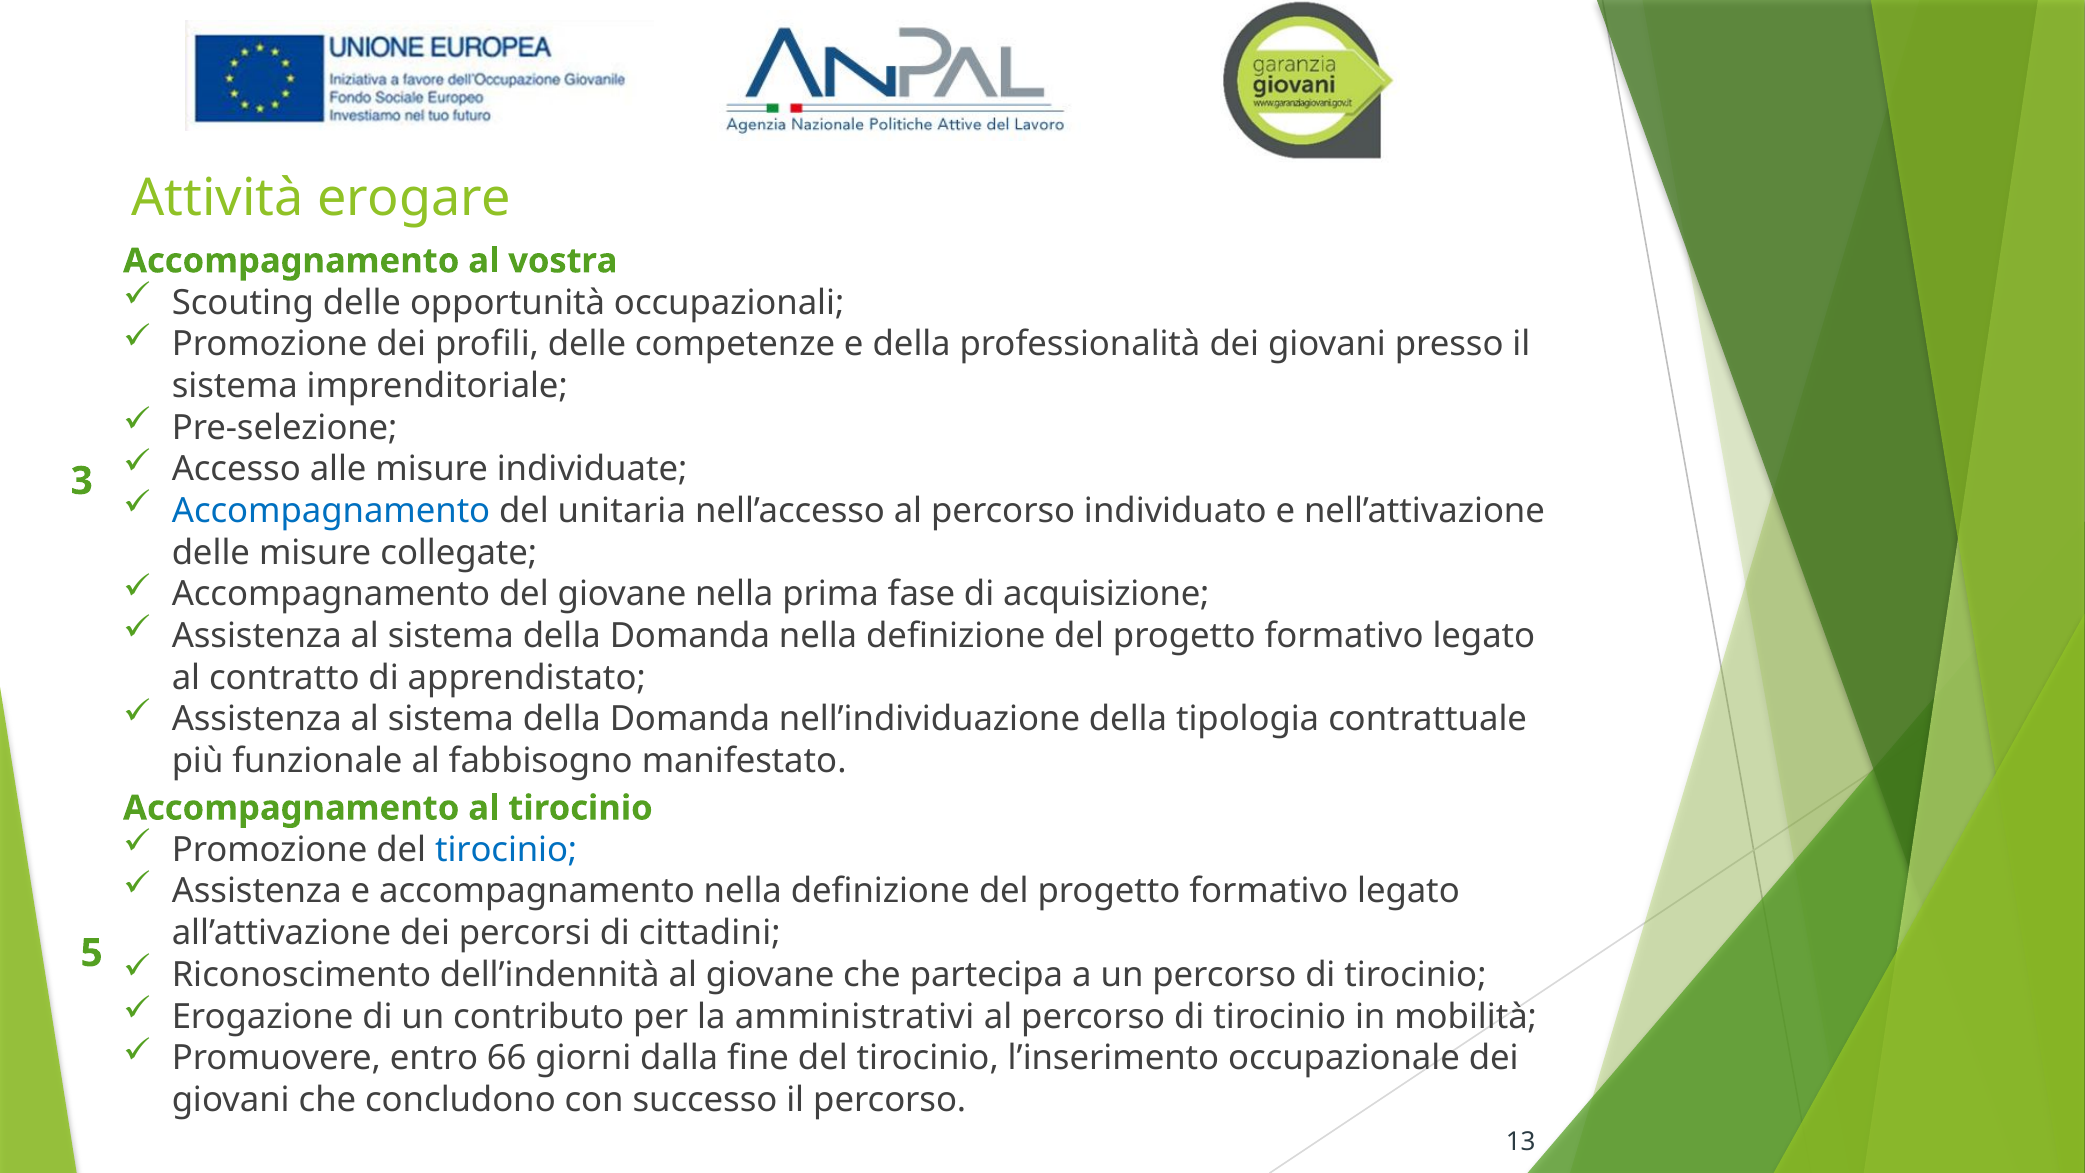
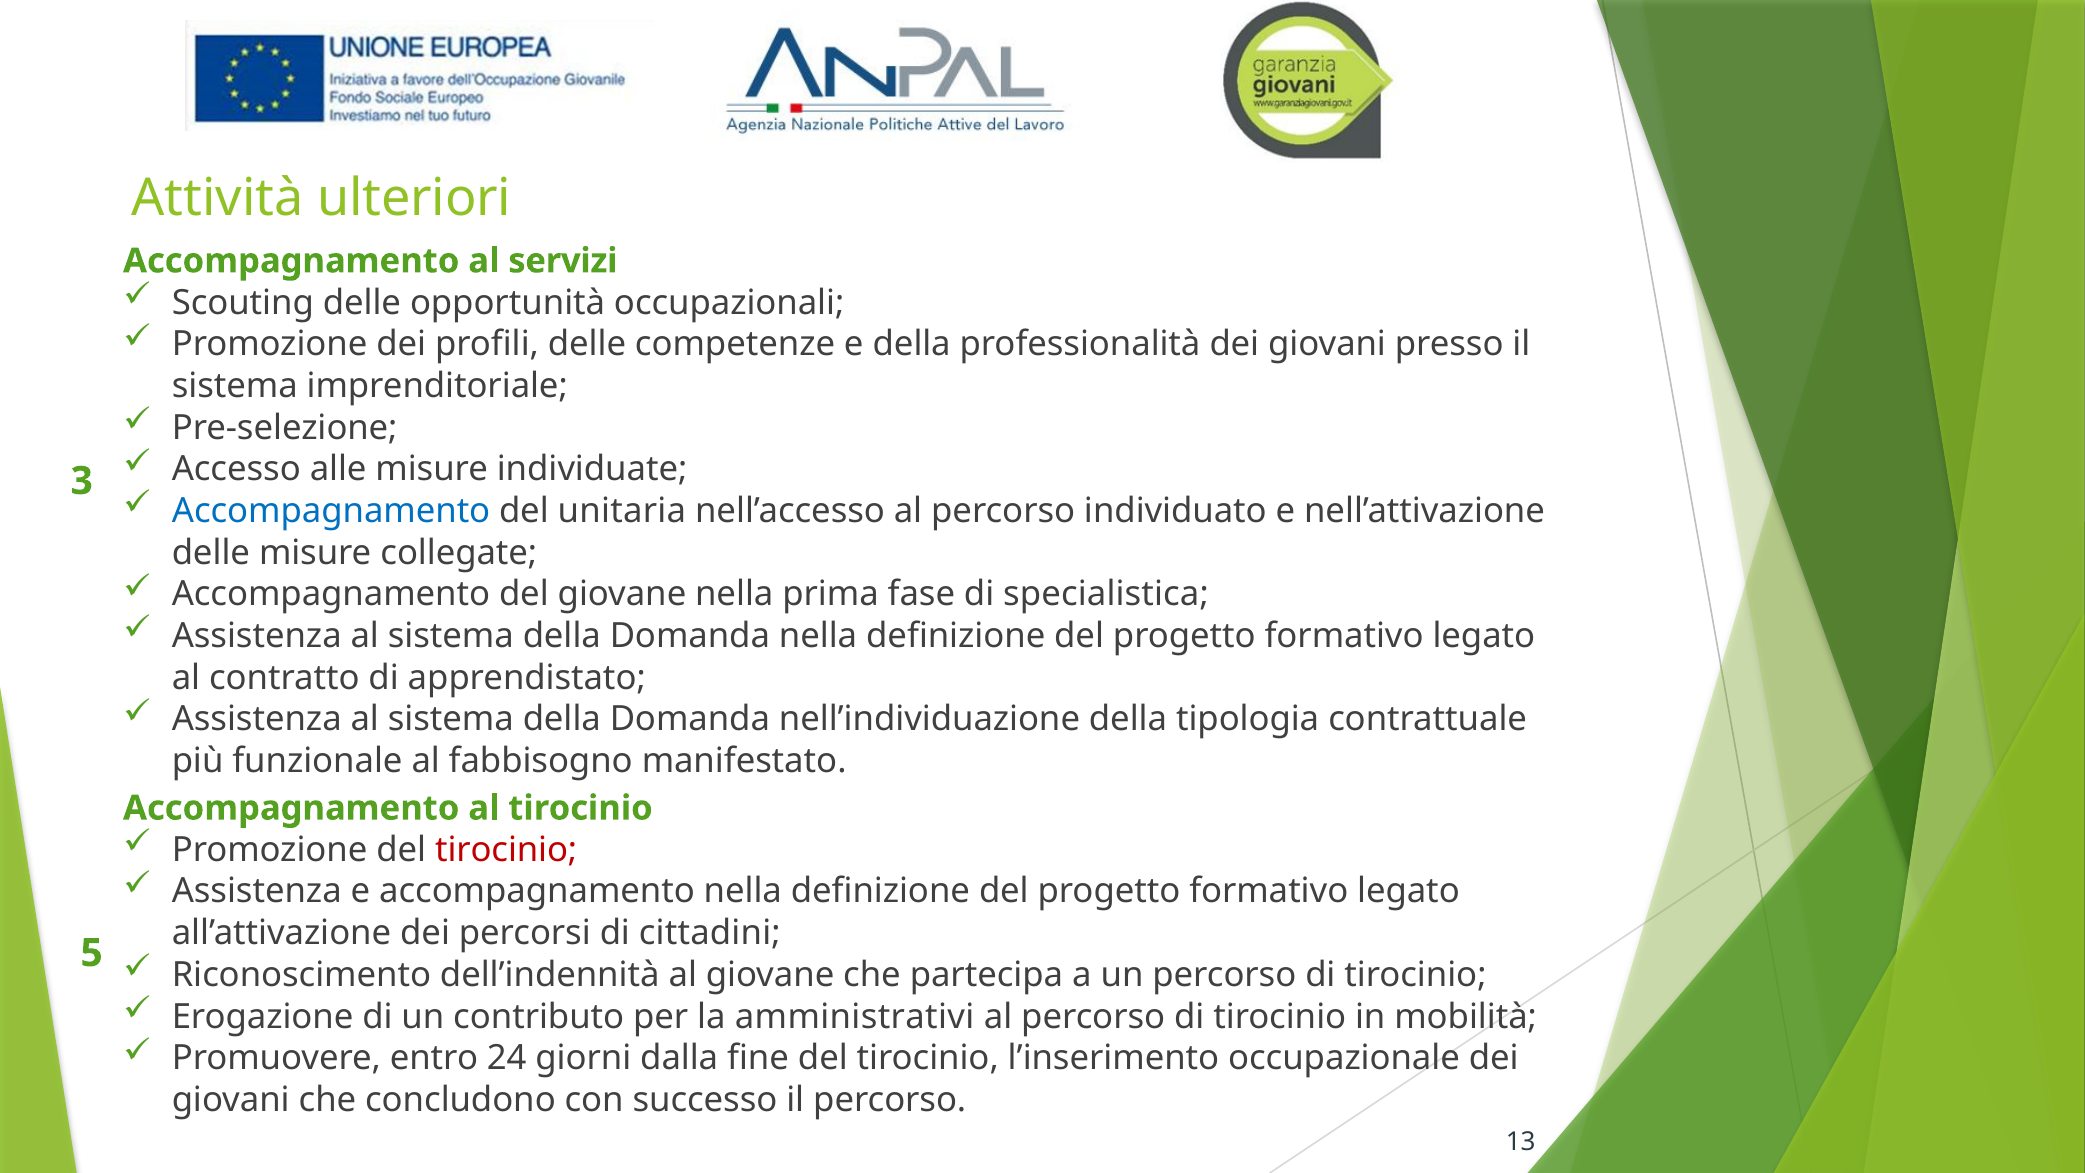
erogare: erogare -> ulteriori (414, 199)
vostra: vostra -> servizi (563, 261)
acquisizione: acquisizione -> specialistica (1106, 594)
tirocinio colour: blue -> red (506, 850)
66: 66 -> 24 (507, 1058)
